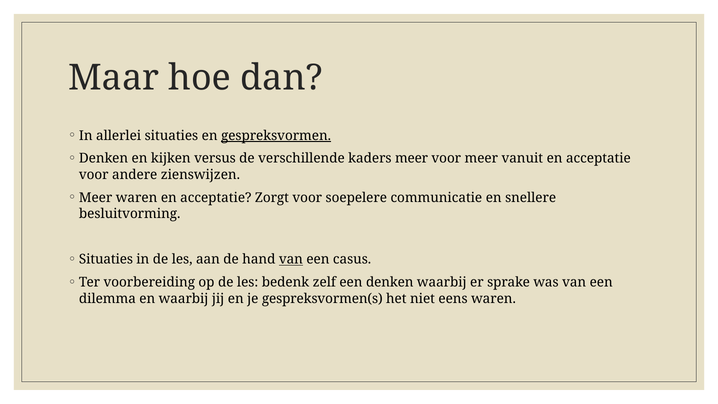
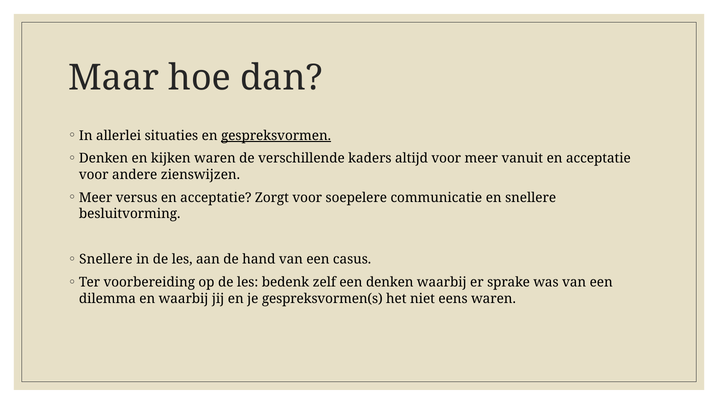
kijken versus: versus -> waren (215, 158)
kaders meer: meer -> altijd (411, 158)
Meer waren: waren -> versus (137, 198)
Situaties: Situaties -> Snellere (106, 259)
van underline: present -> none (291, 259)
